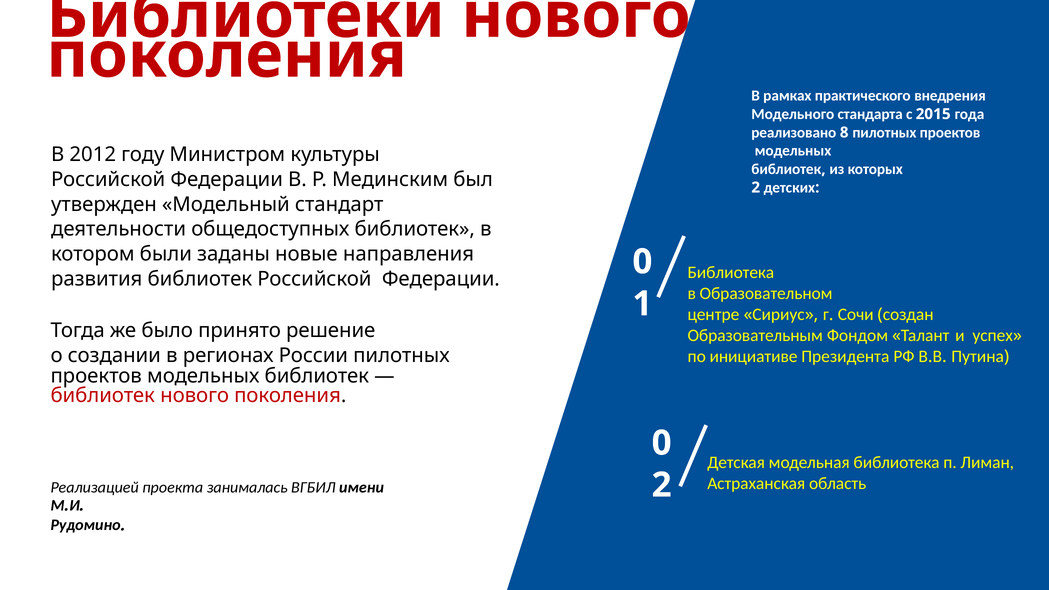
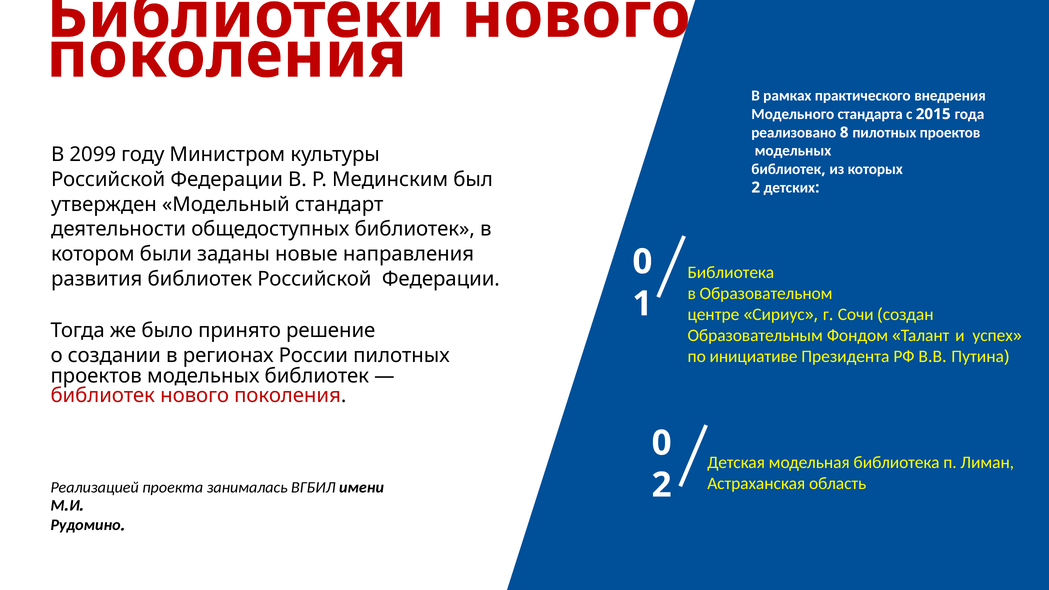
2012: 2012 -> 2099 (93, 154)
